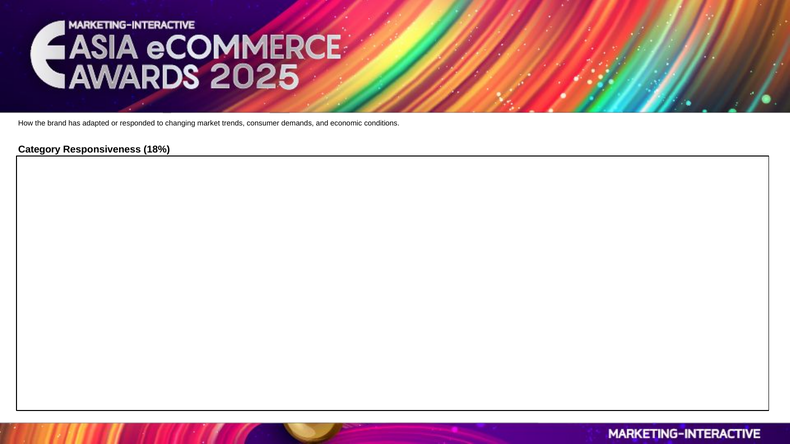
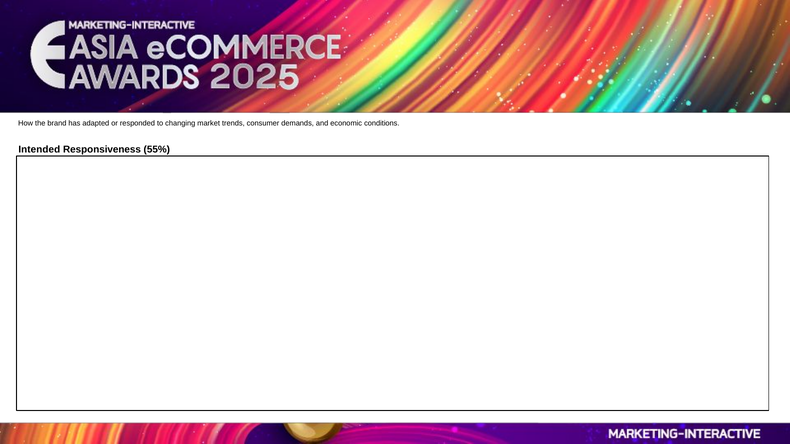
Category: Category -> Intended (39, 149)
18%: 18% -> 55% (157, 149)
